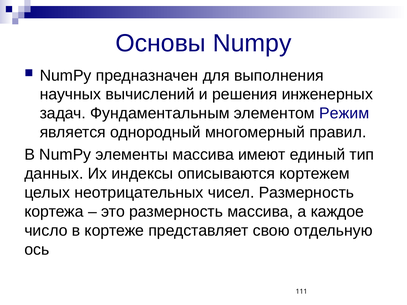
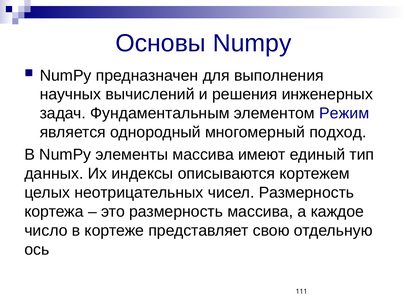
правил: правил -> подход (338, 133)
